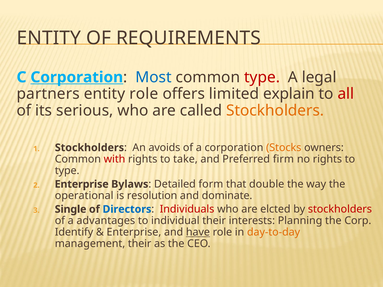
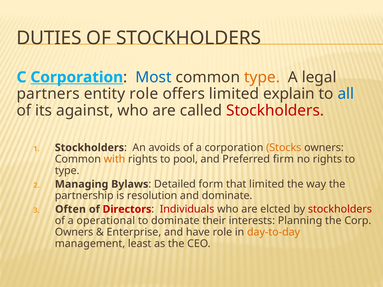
ENTITY: ENTITY -> DUTIES (49, 38)
OF REQUIREMENTS: REQUIREMENTS -> STOCKHOLDERS (189, 38)
type colour: red -> orange (262, 77)
all colour: red -> blue (346, 94)
serious: serious -> against (85, 111)
Stockholders colour: orange -> red (275, 111)
with colour: red -> orange (115, 159)
take: take -> pool (186, 159)
Enterprise: Enterprise -> Managing (82, 184)
that double: double -> limited (267, 184)
operational: operational -> partnership (84, 196)
Single: Single -> Often (70, 209)
Directors colour: blue -> red (127, 209)
advantages: advantages -> operational (106, 221)
to individual: individual -> dominate (175, 221)
Identify: Identify -> Owners (74, 232)
have underline: present -> none (198, 232)
management their: their -> least (140, 244)
